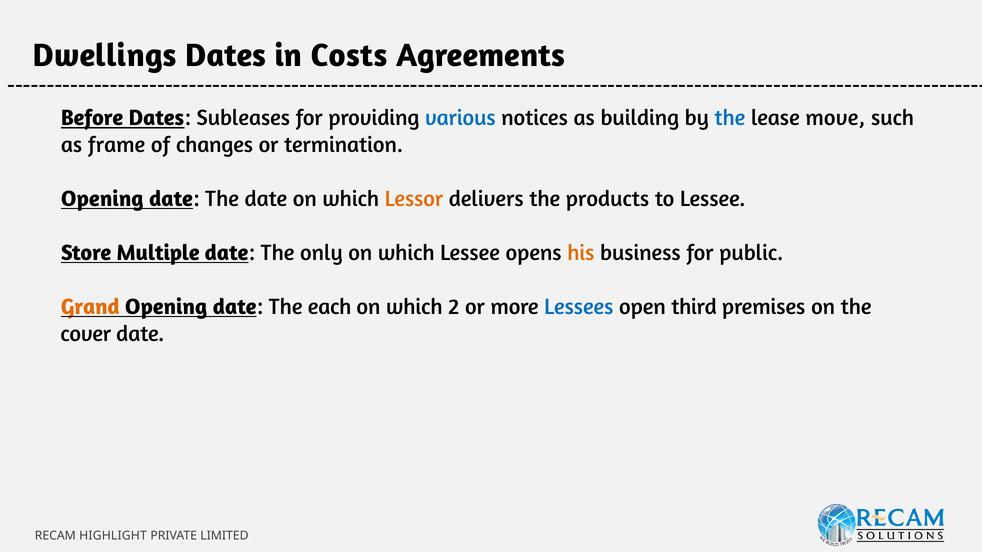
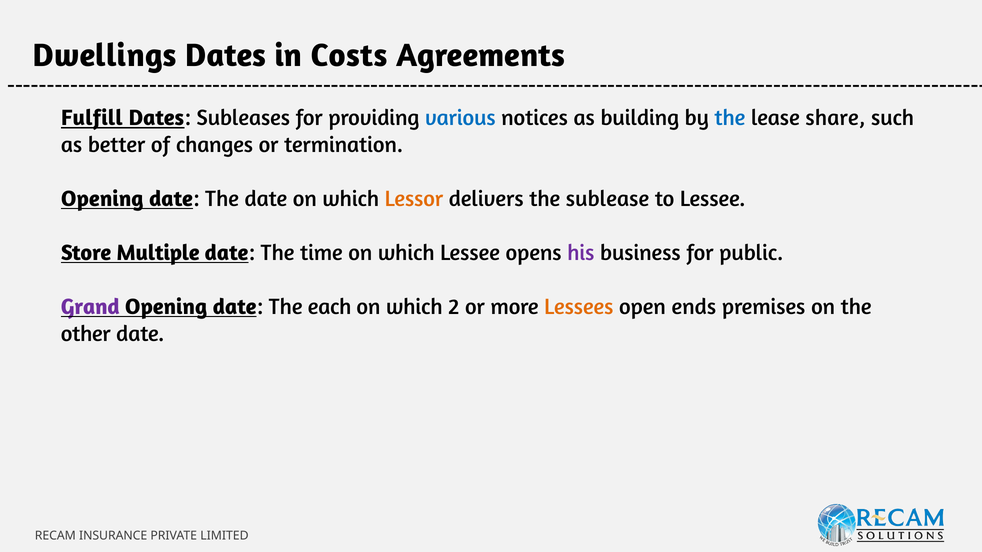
Before: Before -> Fulfill (92, 118)
move: move -> share (835, 118)
frame: frame -> better (117, 145)
products: products -> sublease (608, 199)
only: only -> time (321, 253)
his colour: orange -> purple (581, 253)
Grand colour: orange -> purple (90, 307)
Lessees colour: blue -> orange (579, 307)
third: third -> ends (694, 307)
cover: cover -> other (86, 334)
HIGHLIGHT: HIGHLIGHT -> INSURANCE (113, 536)
